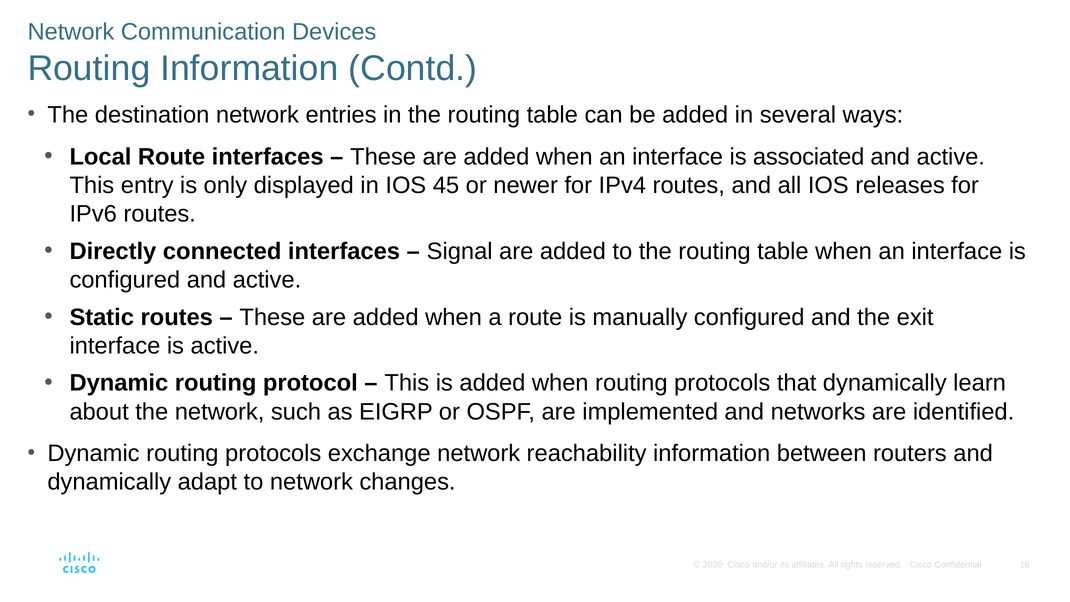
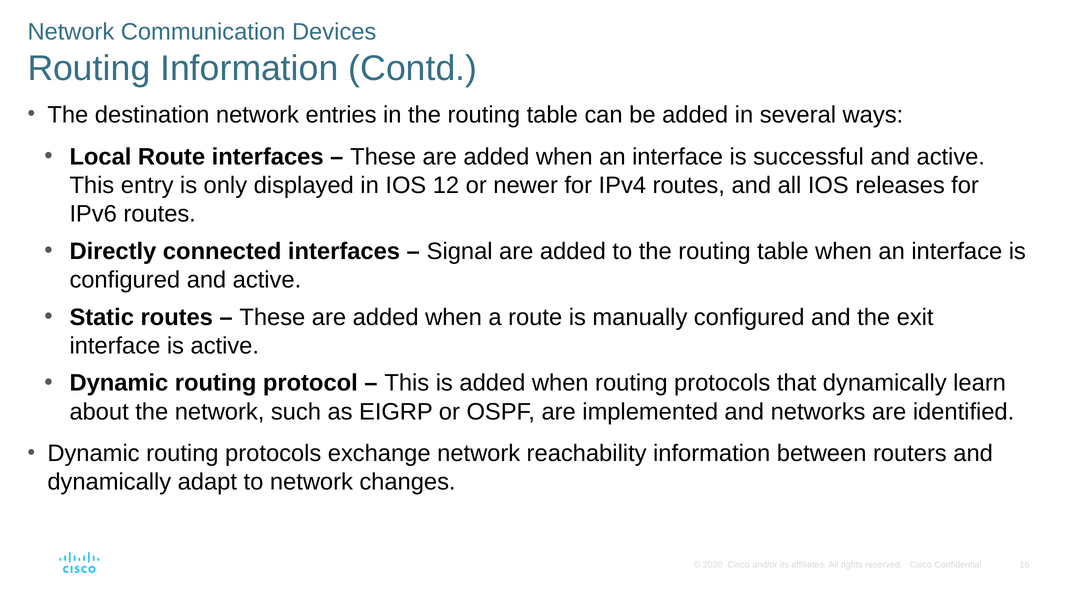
associated: associated -> successful (809, 157)
45: 45 -> 12 (446, 185)
